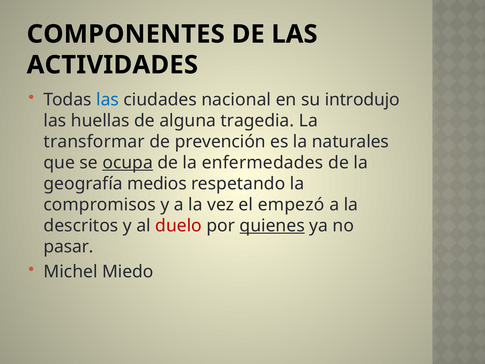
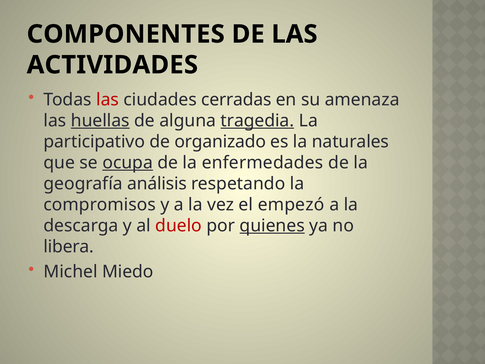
las colour: blue -> red (108, 99)
nacional: nacional -> cerradas (236, 99)
introdujo: introdujo -> amenaza (362, 99)
huellas underline: none -> present (100, 120)
tragedia underline: none -> present (257, 120)
transformar: transformar -> participativo (94, 141)
prevención: prevención -> organizado (220, 141)
medios: medios -> análisis (157, 184)
descritos: descritos -> descarga (81, 226)
pasar: pasar -> libera (69, 247)
